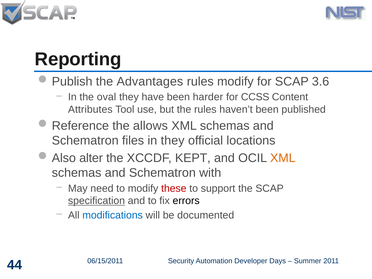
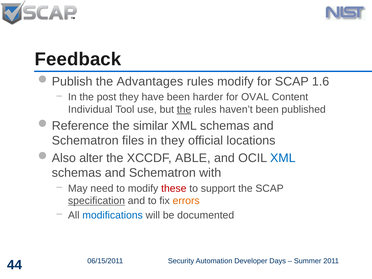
Reporting: Reporting -> Feedback (78, 59)
3.6: 3.6 -> 1.6 (321, 81)
oval: oval -> post (107, 97)
CCSS: CCSS -> OVAL (255, 97)
Attributes: Attributes -> Individual (90, 109)
the underline: none -> present (184, 109)
allows: allows -> similar (151, 126)
KEPT: KEPT -> ABLE (193, 158)
XML colour: orange -> blue (283, 158)
errors colour: black -> orange (186, 201)
